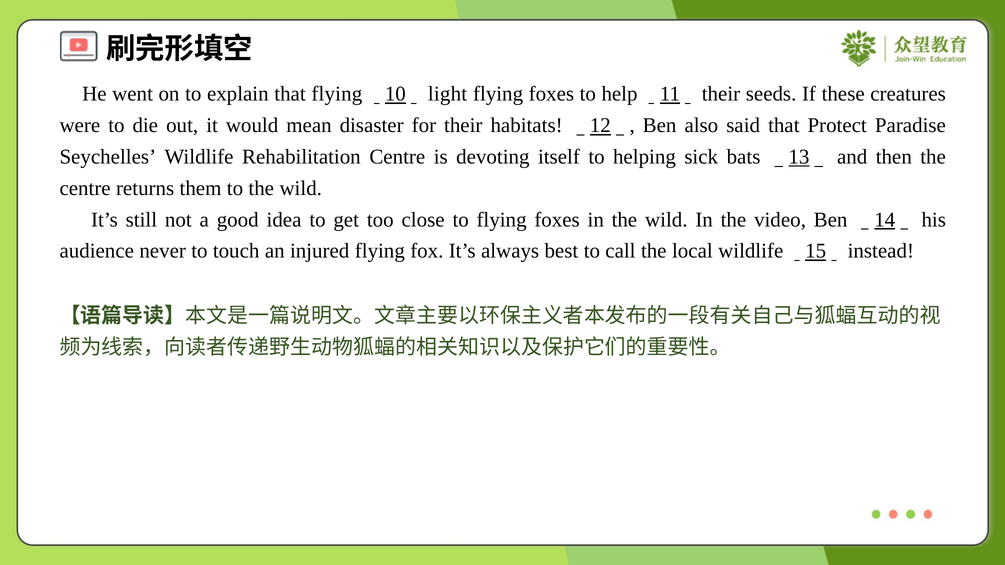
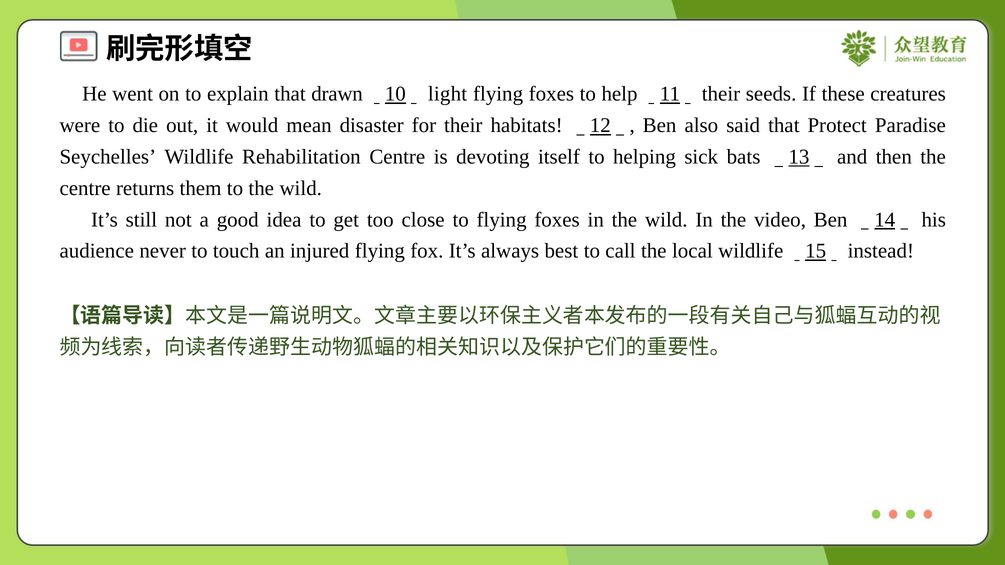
that flying: flying -> drawn (337, 94)
